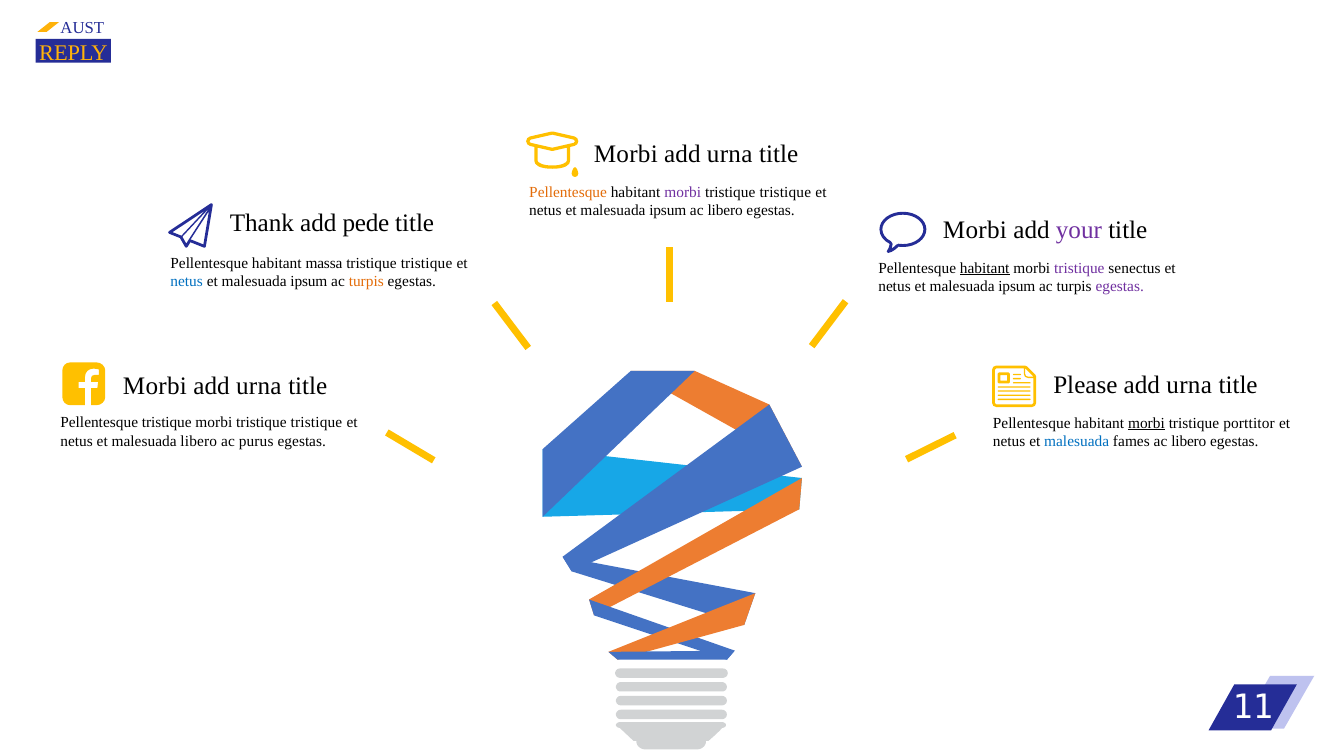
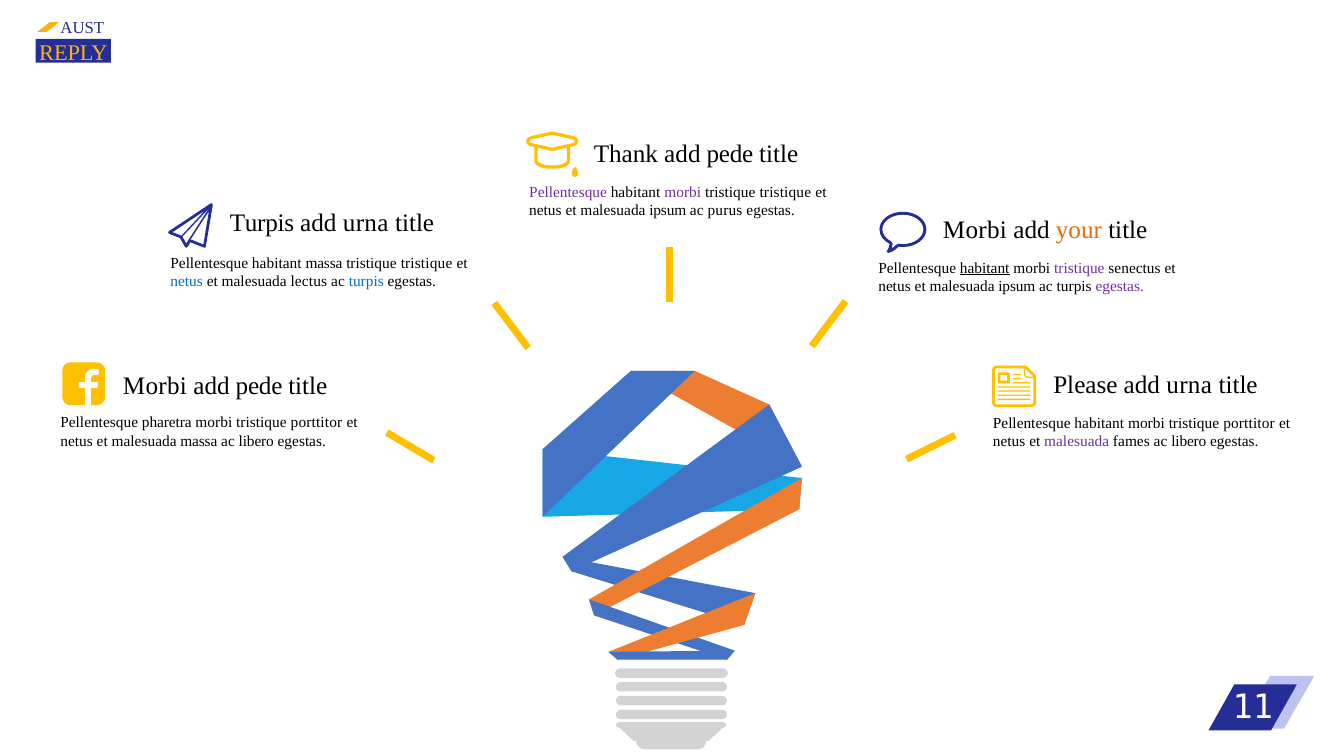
Morbi: Morbi -> Thank (626, 155)
urna: urna -> pede (730, 155)
Pellentesque colour: orange -> purple (568, 192)
libero: libero -> purus (725, 211)
Thank: Thank -> Turpis (262, 223)
pede: pede -> urna (366, 223)
your colour: purple -> orange (1079, 230)
ipsum: ipsum -> lectus (309, 281)
turpis colour: orange -> blue (366, 281)
urna: urna -> pede (259, 386)
Pellentesque tristique: tristique -> pharetra (167, 423)
tristique: tristique -> porttitor (316, 423)
morbi underline: present -> none (1146, 423)
malesuada libero: libero -> massa (199, 441)
purus: purus -> libero (256, 441)
malesuada colour: blue -> purple (1077, 442)
